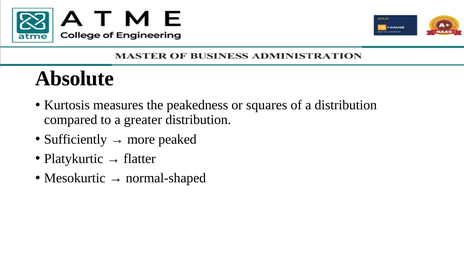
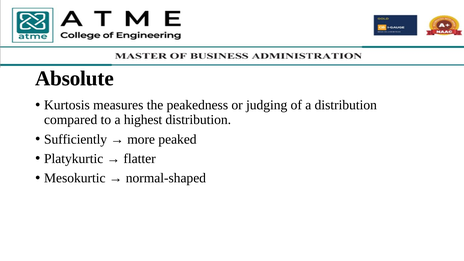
squares: squares -> judging (267, 105)
greater: greater -> highest (143, 120)
